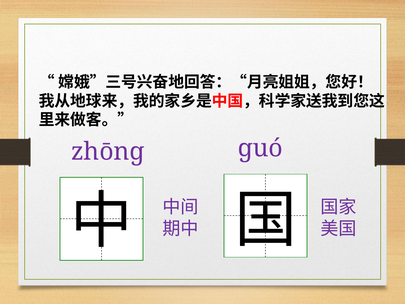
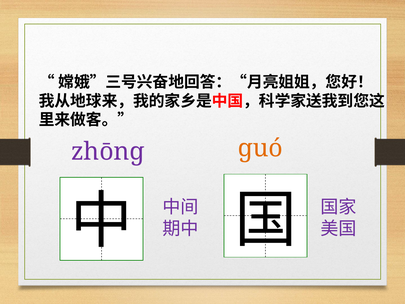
ɡuó colour: purple -> orange (260, 148)
